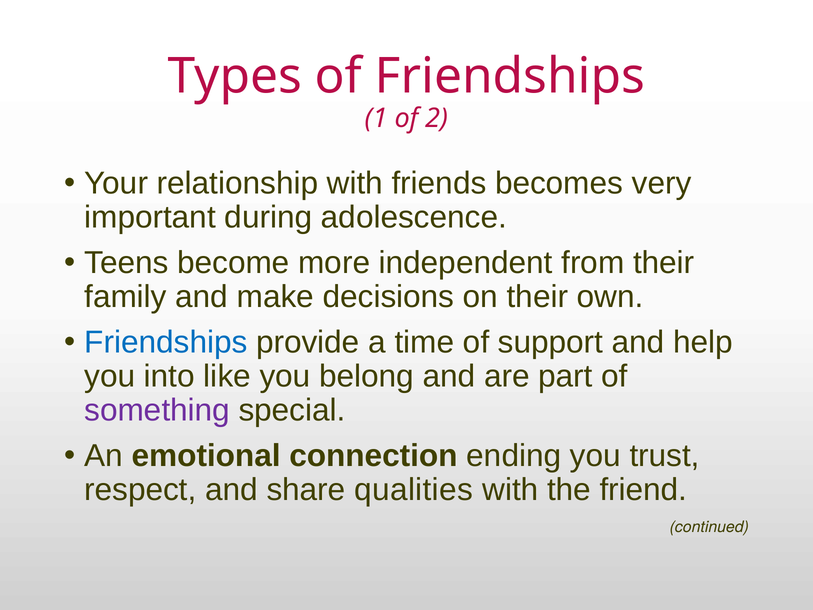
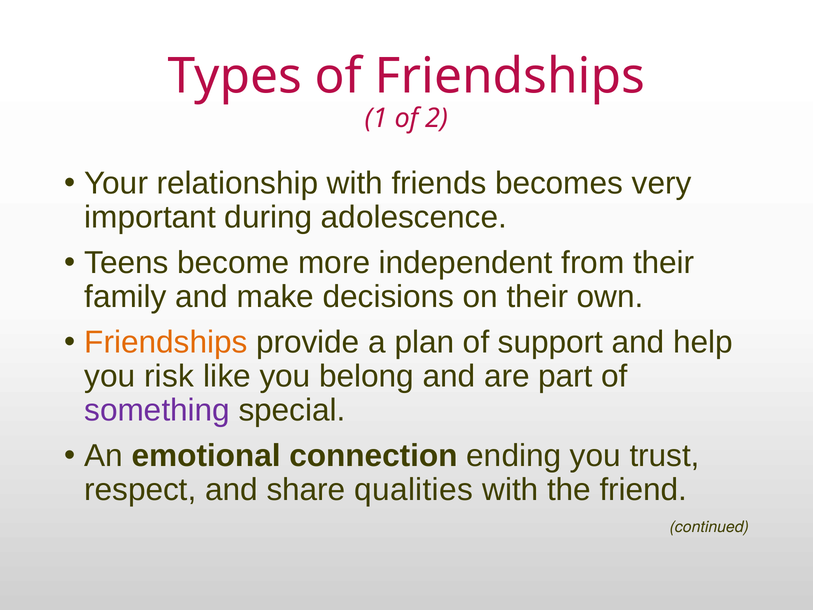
Friendships colour: blue -> orange (166, 342)
time: time -> plan (424, 342)
into: into -> risk (169, 376)
